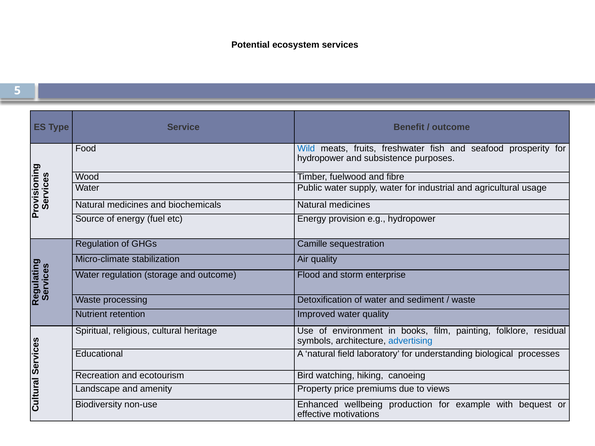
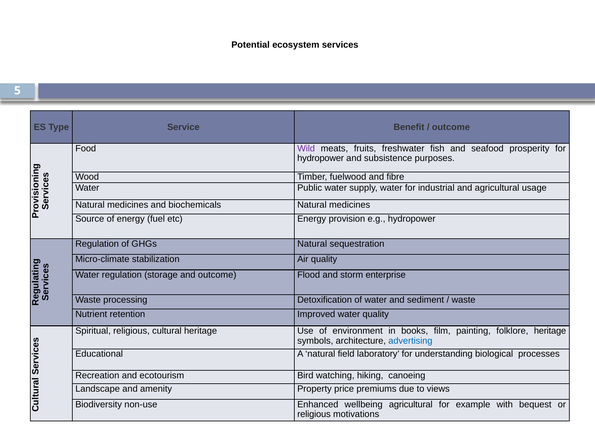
Wild colour: blue -> purple (306, 148)
GHGs Camille: Camille -> Natural (312, 244)
folklore residual: residual -> heritage (550, 331)
wellbeing production: production -> agricultural (411, 405)
effective: effective -> religious (314, 415)
